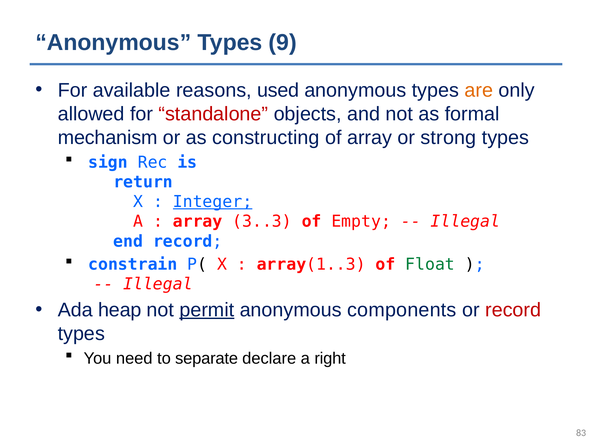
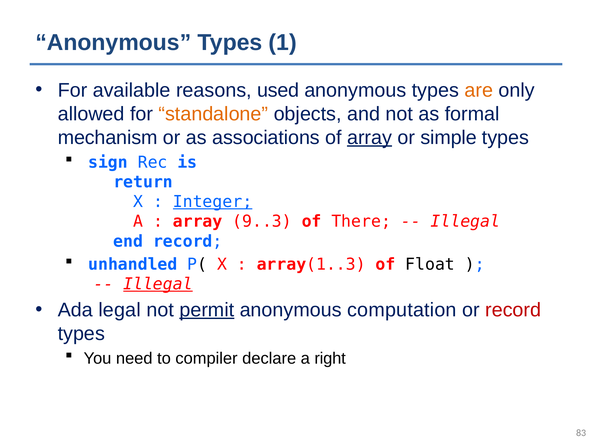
9: 9 -> 1 (283, 43)
standalone colour: red -> orange (213, 114)
constructing: constructing -> associations (266, 138)
array underline: none -> present (370, 138)
strong: strong -> simple (449, 138)
3..3: 3..3 -> 9..3 (262, 222)
Empty: Empty -> There (361, 222)
constrain: constrain -> unhandled (133, 264)
Float colour: green -> black (430, 264)
Illegal underline: none -> present (158, 284)
heap: heap -> legal (120, 310)
components: components -> computation (402, 310)
separate: separate -> compiler (207, 358)
